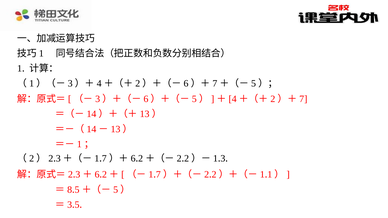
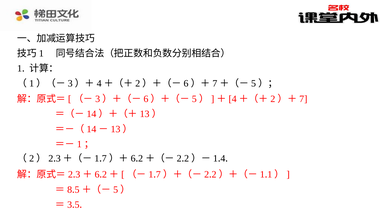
3: 3 -> 4 (223, 159)
